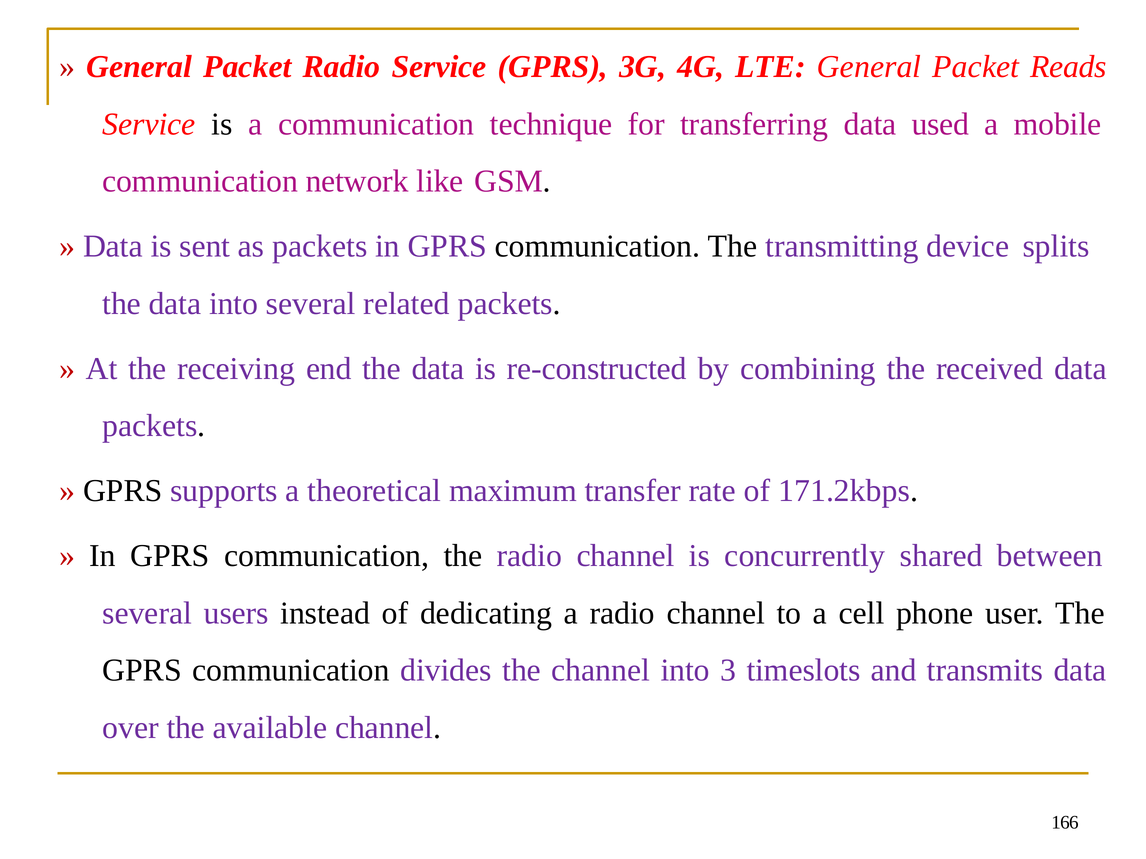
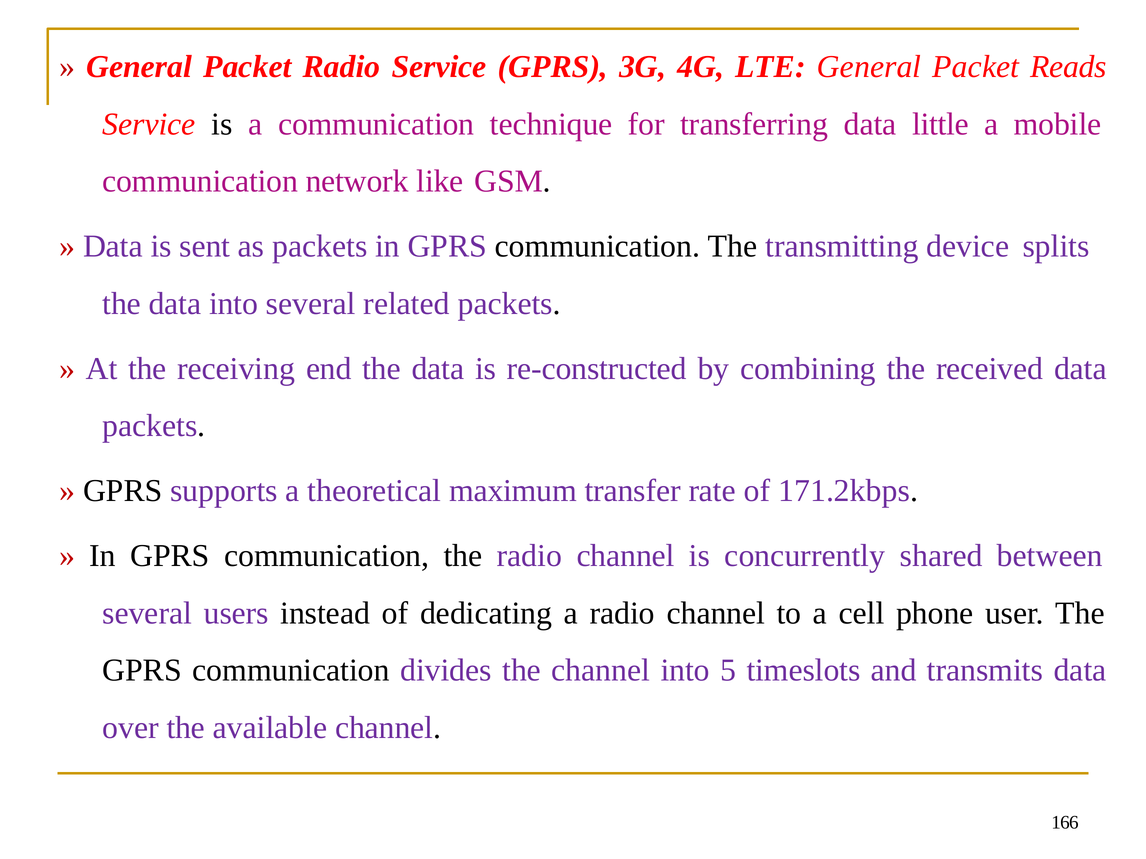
used: used -> little (940, 124)
3: 3 -> 5 (728, 671)
